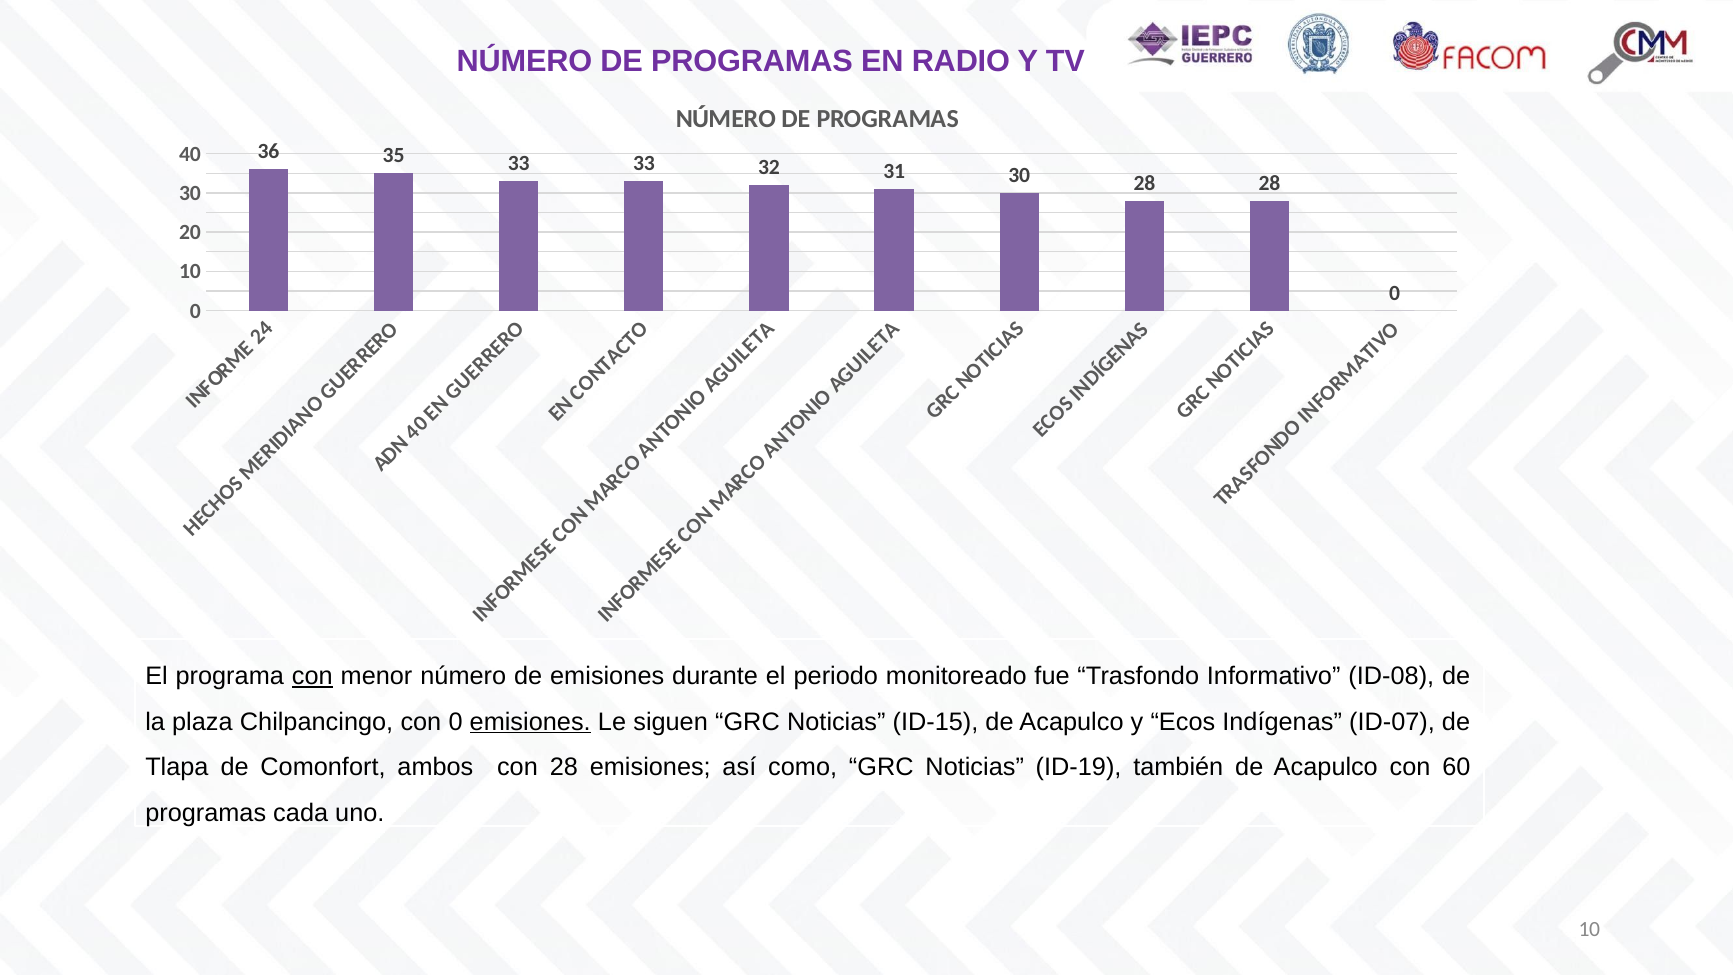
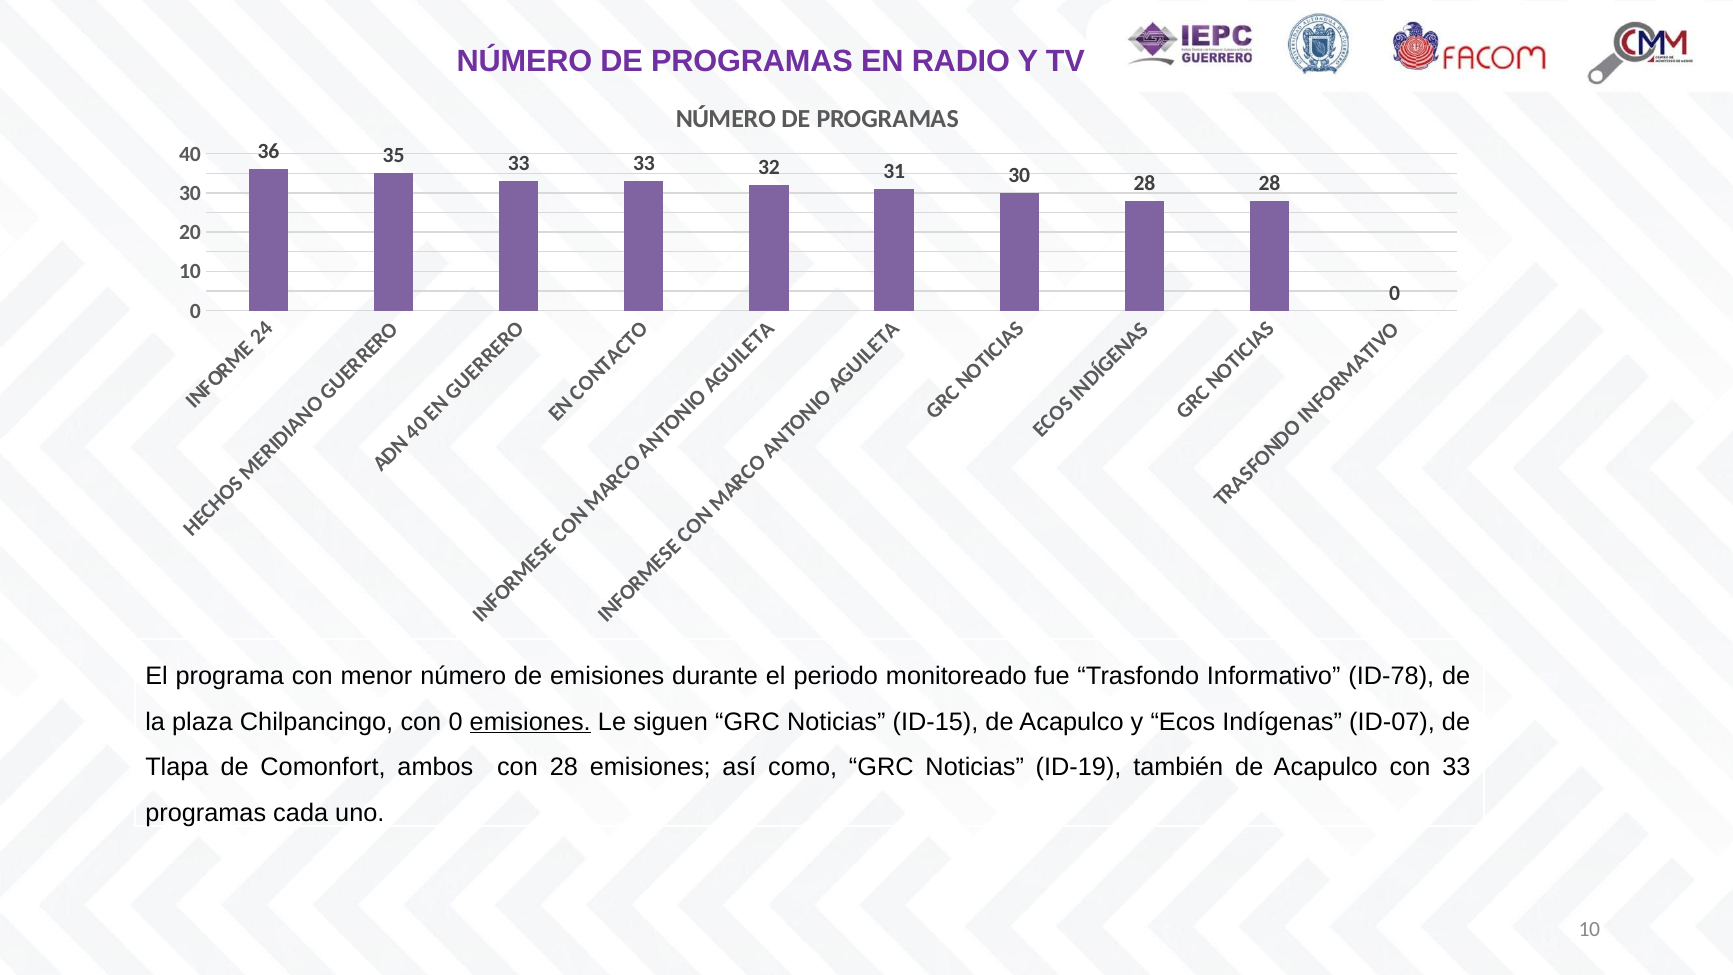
con underline: present -> none (312, 676)
ID-08: ID-08 -> ID-78 (1391, 676)
con 60: 60 -> 33 (1456, 767)
